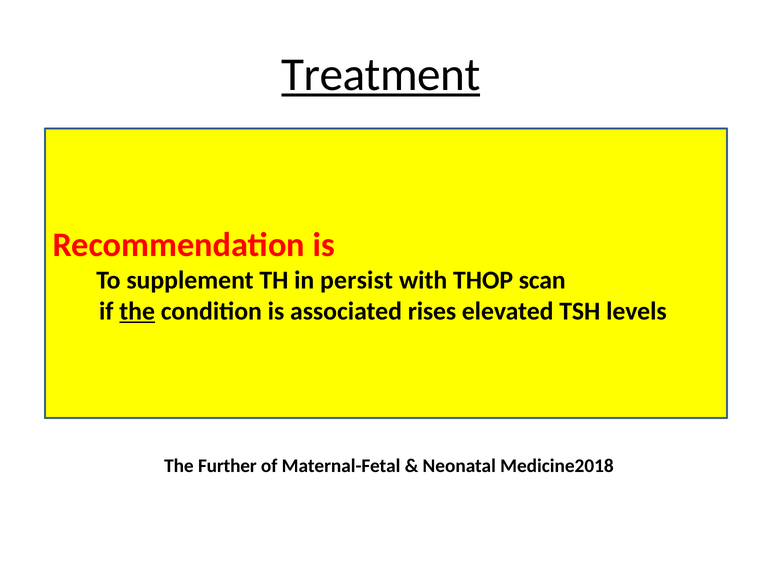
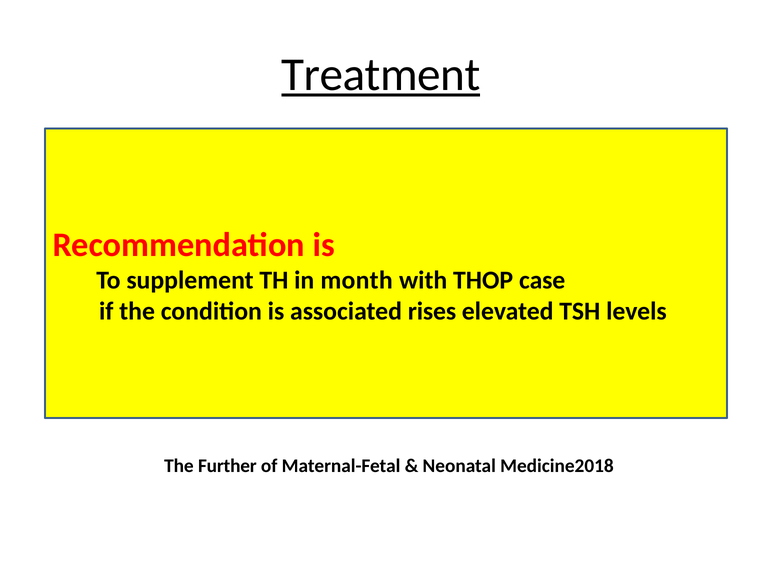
persist: persist -> month (357, 280)
scan: scan -> case (542, 280)
the underline: present -> none (137, 311)
